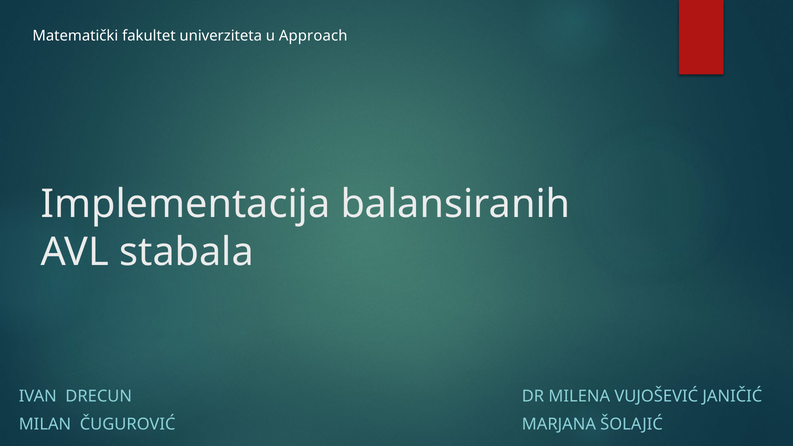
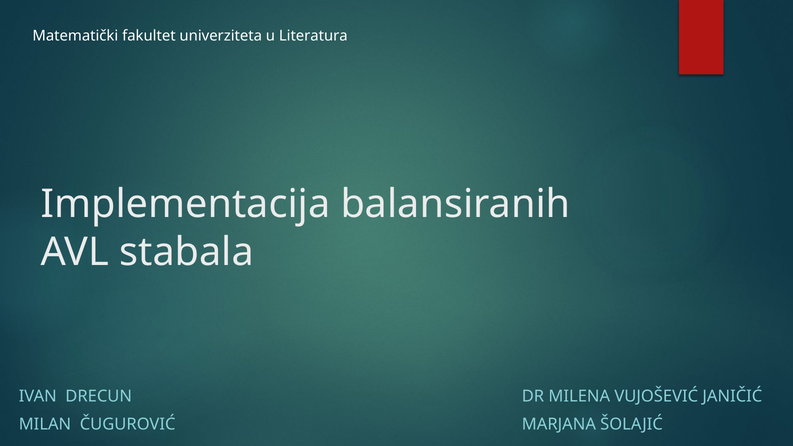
Approach: Approach -> Literatura (313, 36)
